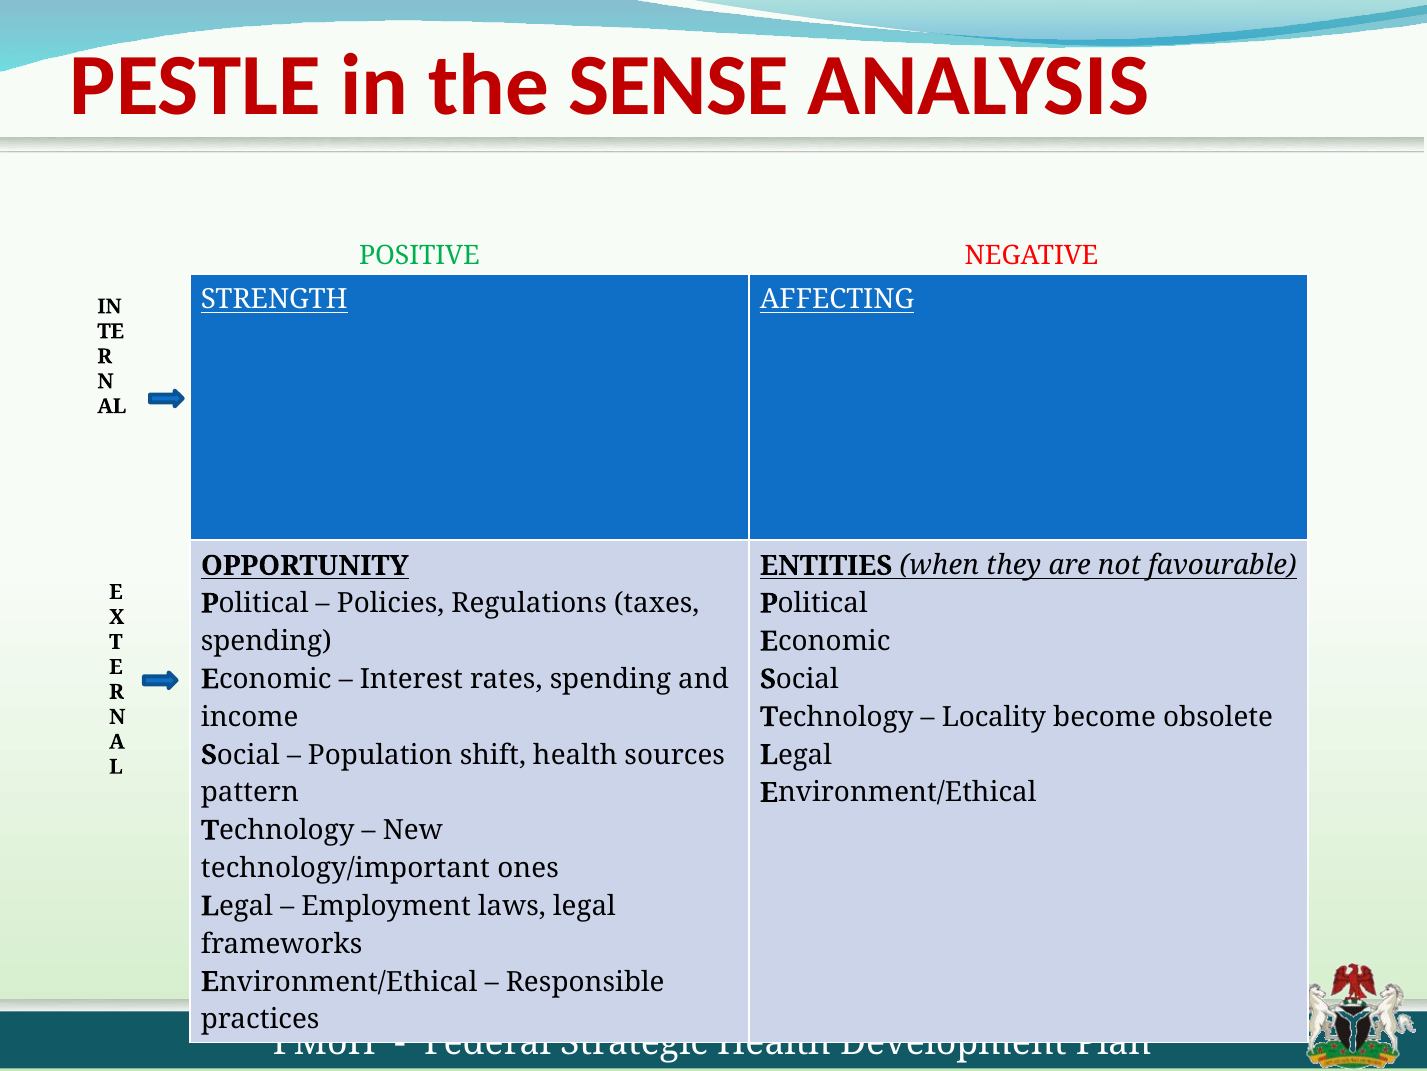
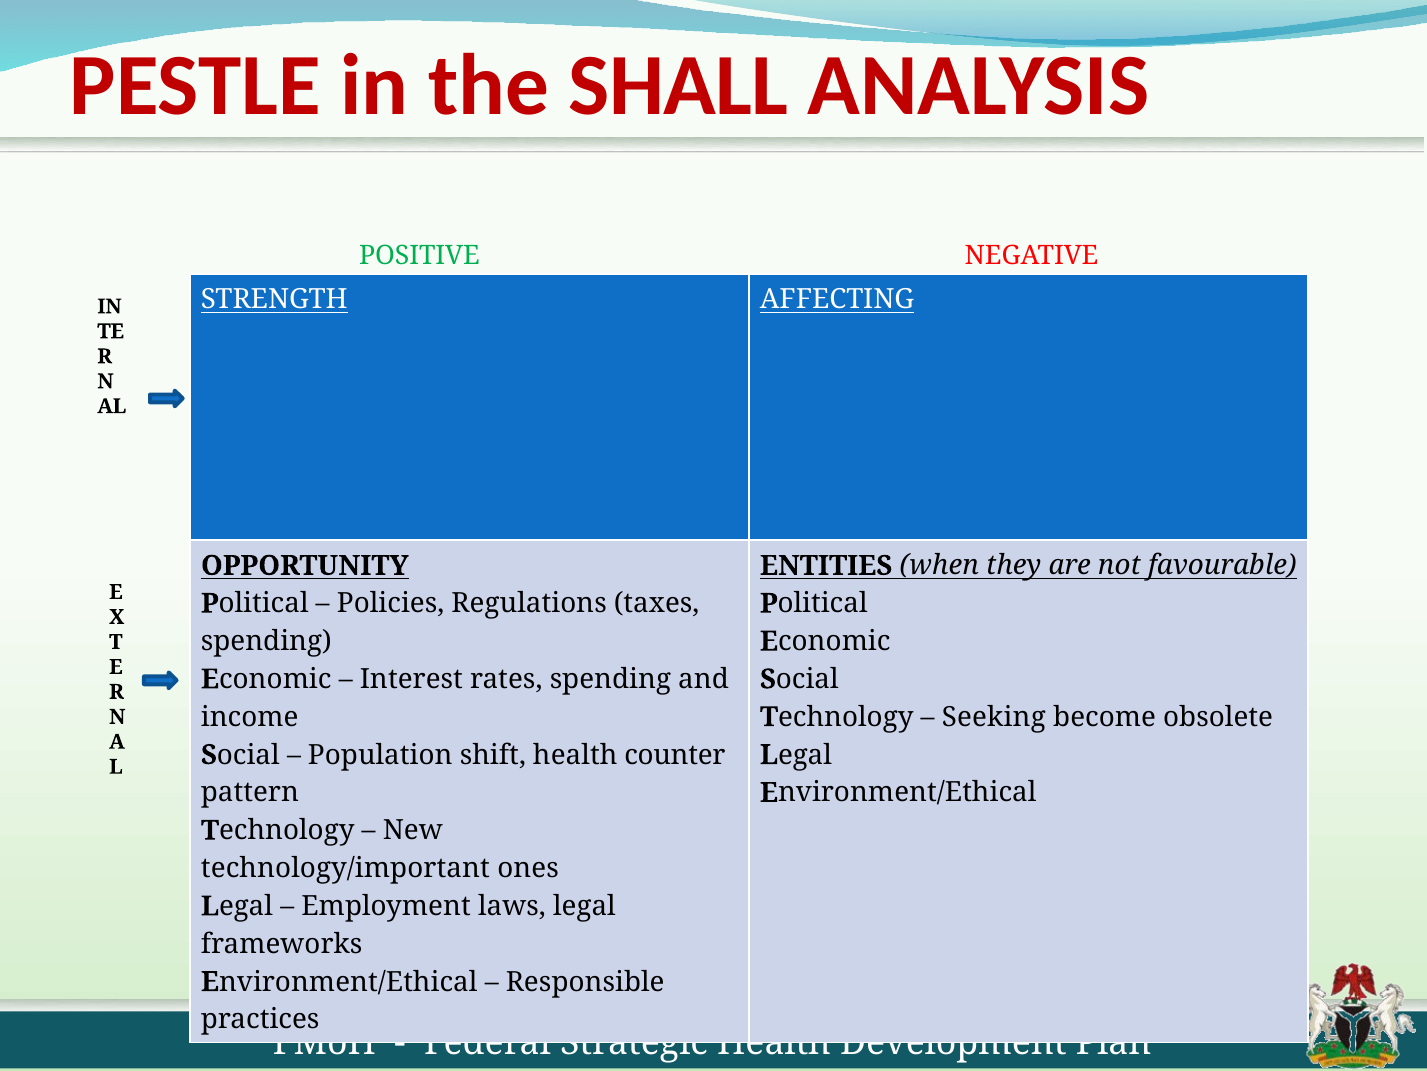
SENSE: SENSE -> SHALL (679, 86)
Locality: Locality -> Seeking (994, 717)
sources: sources -> counter (675, 754)
